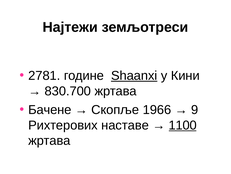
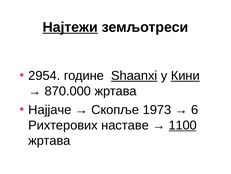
Најтежи underline: none -> present (70, 27)
2781: 2781 -> 2954 (44, 75)
Кини underline: none -> present (185, 75)
830.700: 830.700 -> 870.000 (68, 91)
Бачене: Бачене -> Најјаче (50, 109)
1966: 1966 -> 1973 (157, 109)
9: 9 -> 6 (195, 109)
